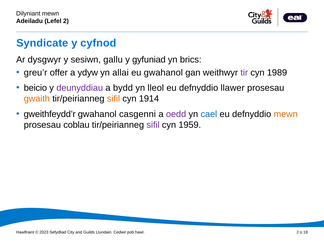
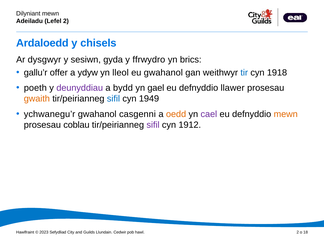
Syndicate: Syndicate -> Ardaloedd (42, 43)
cyfnod: cyfnod -> chisels (98, 43)
gallu: gallu -> gyda (113, 60)
gyfuniad: gyfuniad -> ffrwydro (149, 60)
greu’r: greu’r -> gallu’r (36, 73)
allai: allai -> lleol (121, 73)
tir colour: purple -> blue (244, 73)
1989: 1989 -> 1918 (277, 73)
beicio: beicio -> poeth (35, 88)
lleol: lleol -> gael (156, 88)
sifil colour: orange -> blue (113, 99)
1914: 1914 -> 1949 (149, 99)
gweithfeydd’r: gweithfeydd’r -> ychwanegu’r (50, 114)
oedd colour: purple -> orange (176, 114)
cael colour: blue -> purple (209, 114)
1959: 1959 -> 1912 (190, 125)
